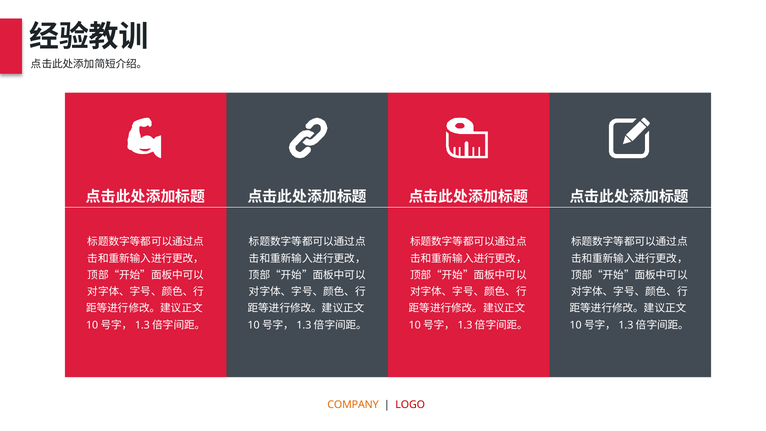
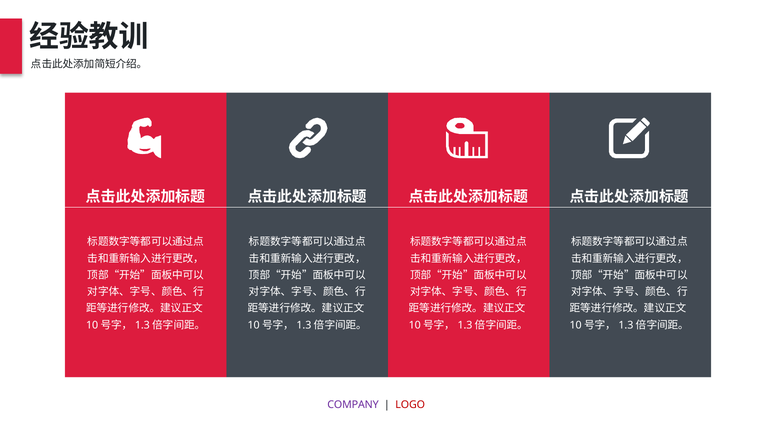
COMPANY colour: orange -> purple (353, 405)
